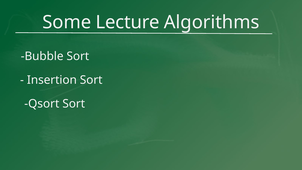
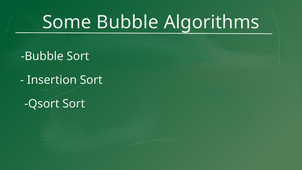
Some Lecture: Lecture -> Bubble (127, 22)
